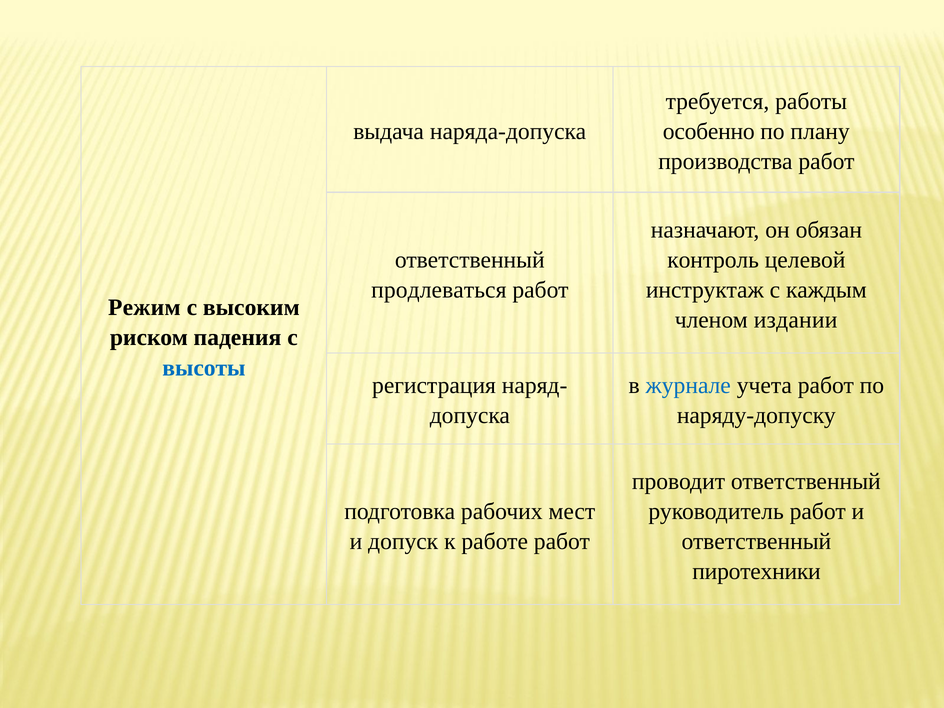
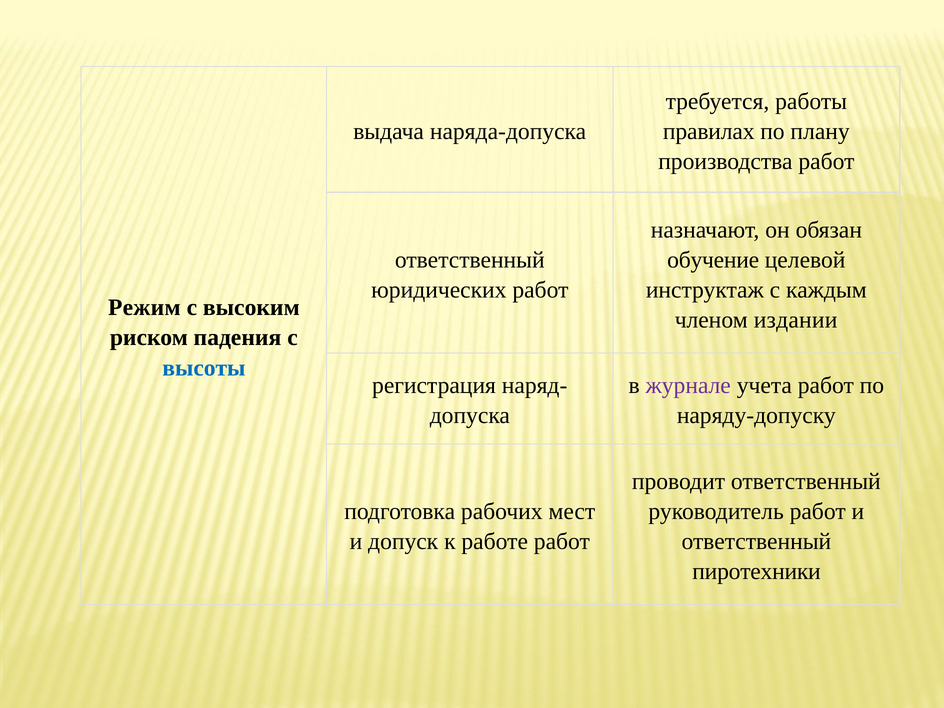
особенно: особенно -> правилах (709, 131)
контроль: контроль -> обучение (713, 260)
продлеваться: продлеваться -> юридических (439, 290)
журнале colour: blue -> purple (688, 386)
